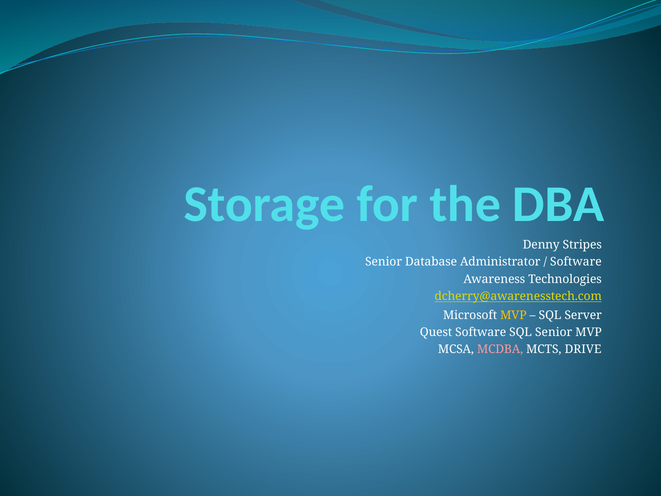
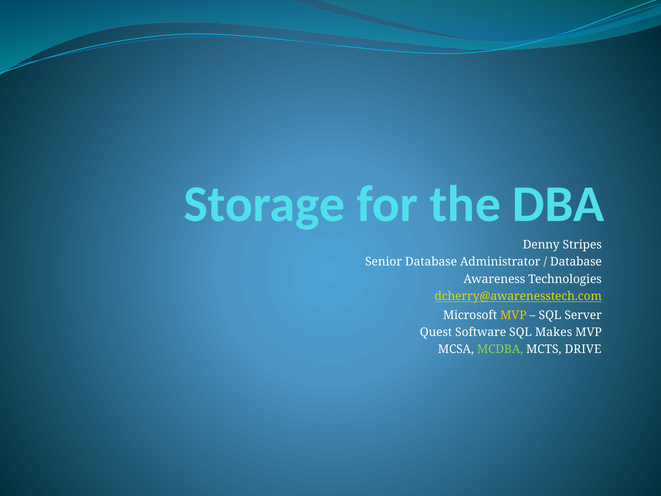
Software: Software -> Database (576, 262)
SQL Senior: Senior -> Makes (554, 332)
MCDBA colour: pink -> light green (500, 349)
